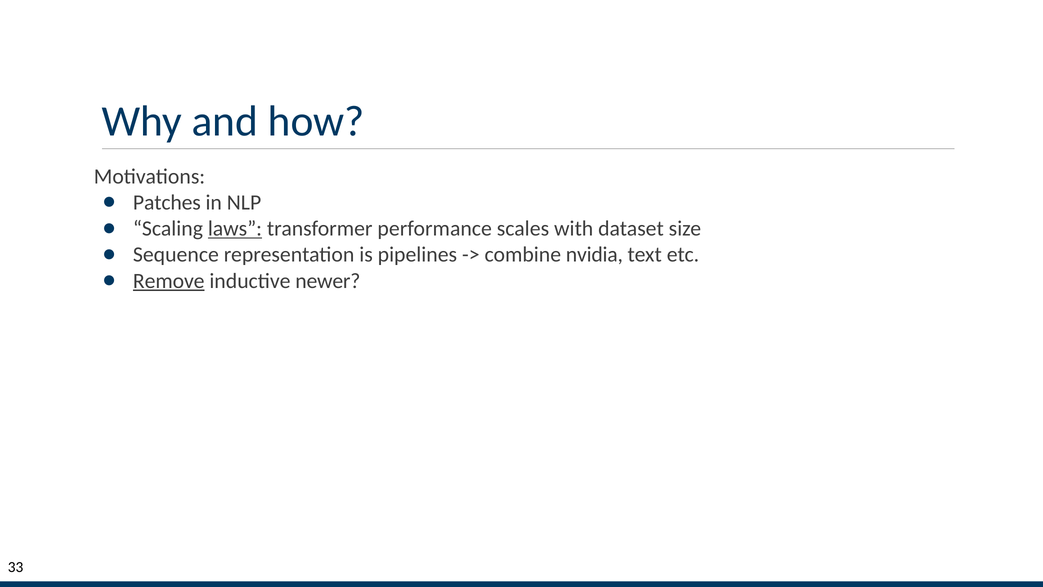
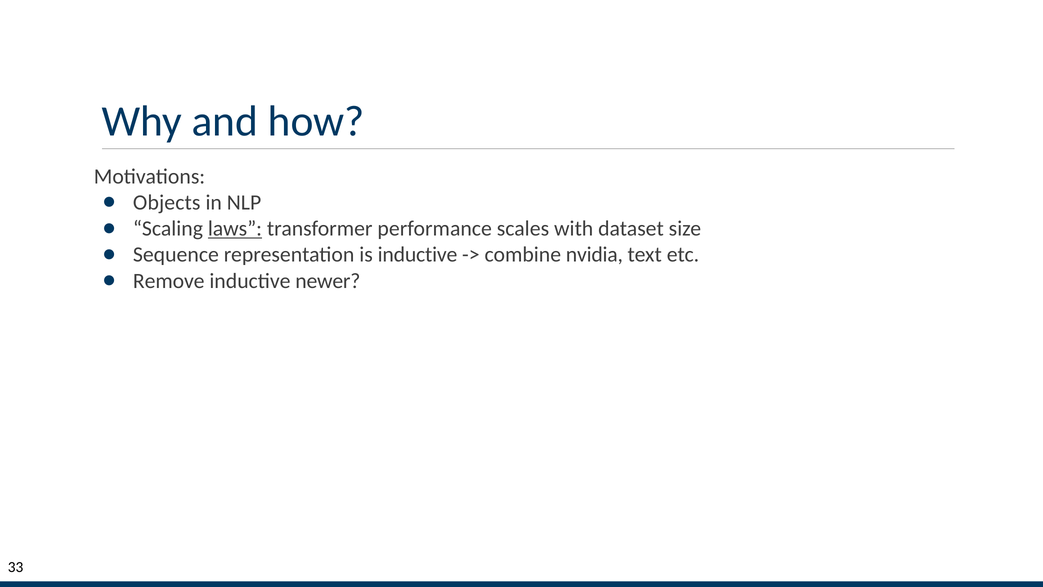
Patches: Patches -> Objects (167, 202)
is pipelines: pipelines -> inductive (418, 255)
Remove underline: present -> none (169, 281)
